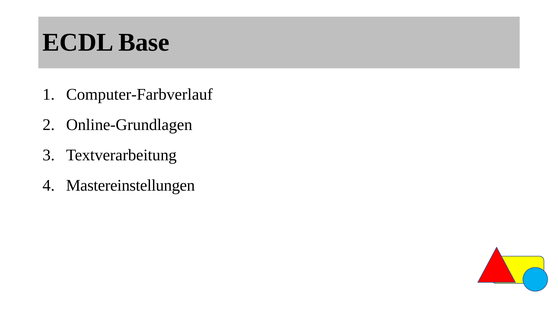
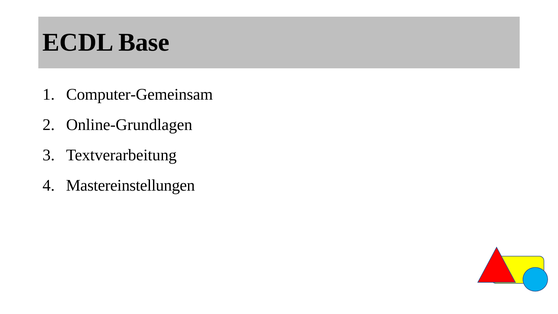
Computer-Farbverlauf: Computer-Farbverlauf -> Computer-Gemeinsam (139, 94)
